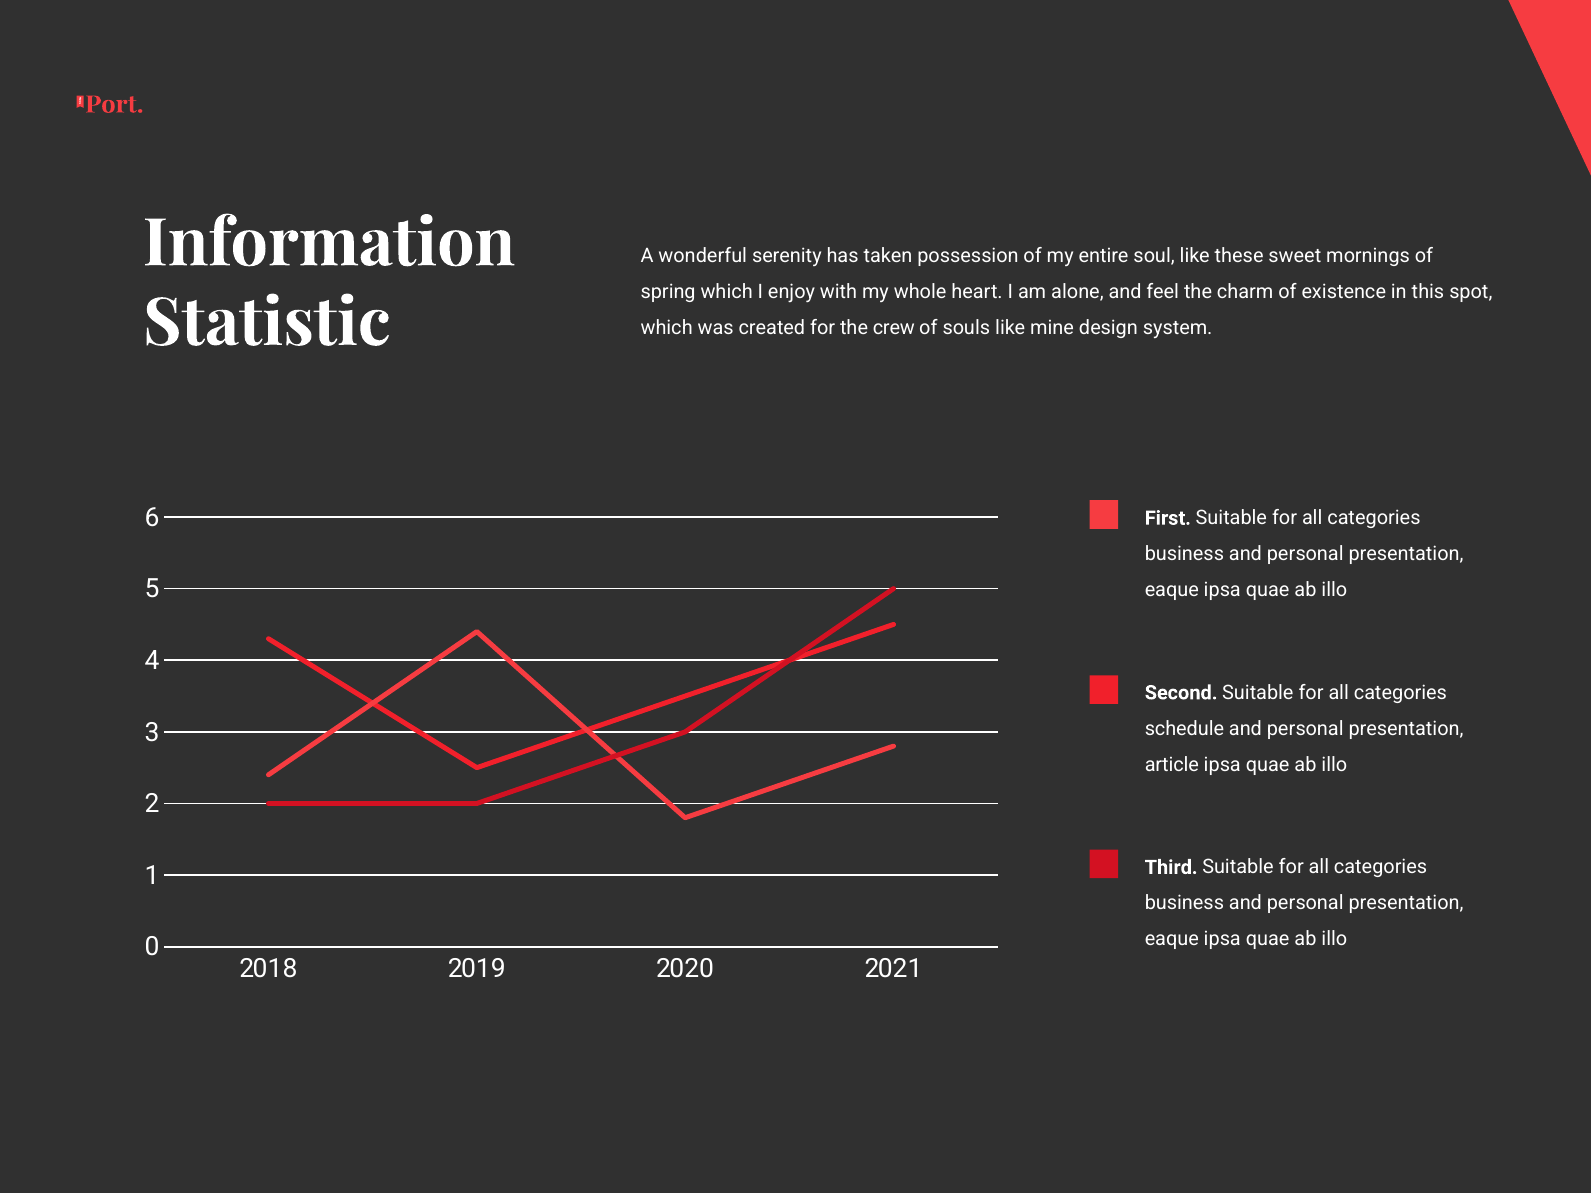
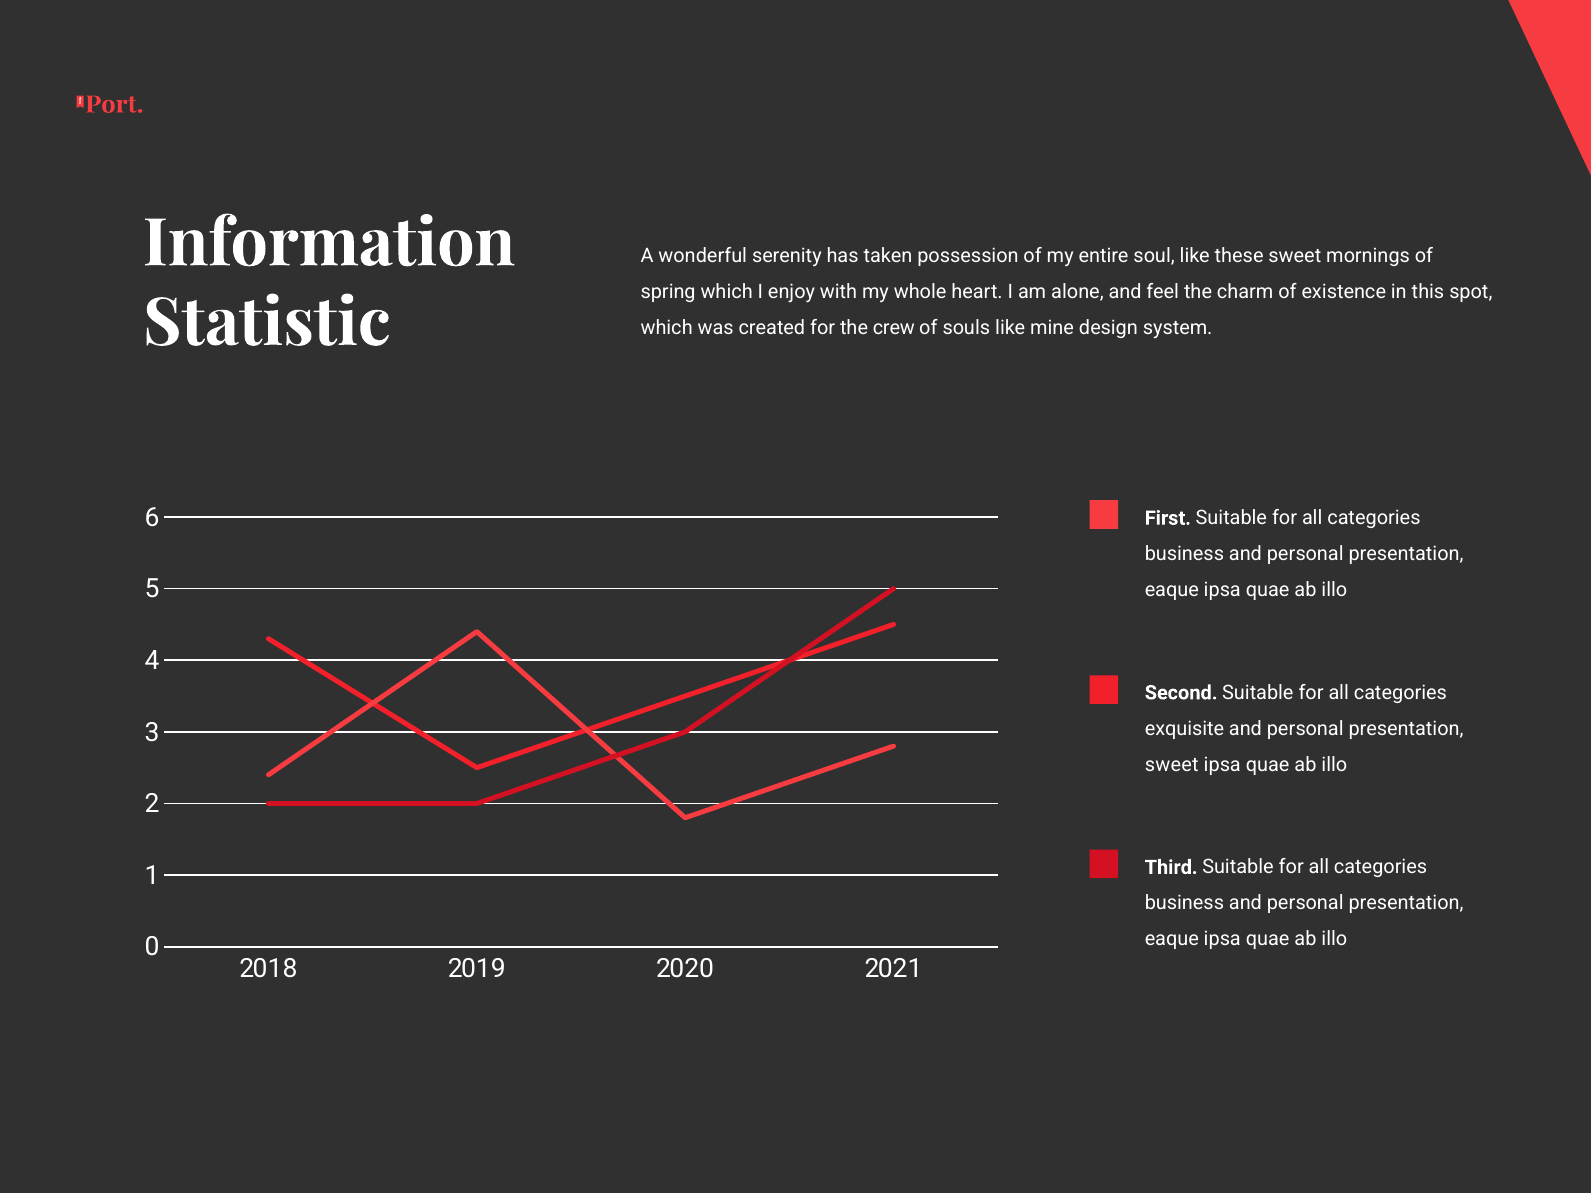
schedule: schedule -> exquisite (1184, 729)
article: article -> sweet (1172, 765)
